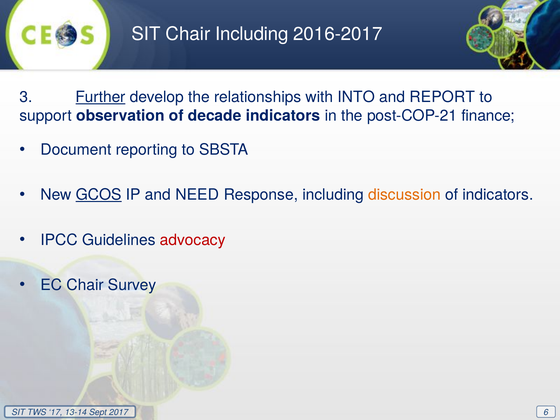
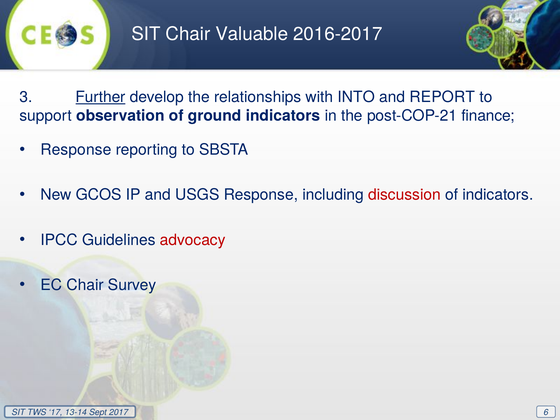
Chair Including: Including -> Valuable (252, 34)
decade: decade -> ground (215, 116)
Document: Document -> Response (76, 150)
GCOS underline: present -> none (99, 195)
NEED: NEED -> USGS (197, 195)
discussion colour: orange -> red (404, 195)
